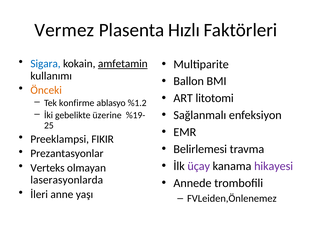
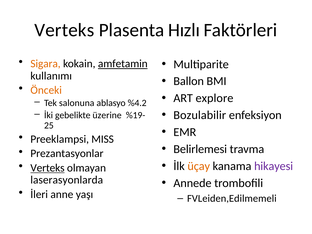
Vermez: Vermez -> Verteks (64, 30)
Sigara colour: blue -> orange (46, 64)
litotomi: litotomi -> explore (214, 98)
konfirme: konfirme -> salonuna (77, 103)
%1.2: %1.2 -> %4.2 (137, 103)
Sağlanmalı: Sağlanmalı -> Bozulabilir (200, 115)
FIKIR: FIKIR -> MISS (103, 139)
üçay colour: purple -> orange (199, 166)
Verteks underline: none -> present (47, 168)
FVLeiden,Önlenemez: FVLeiden,Önlenemez -> FVLeiden,Edilmemeli (232, 198)
